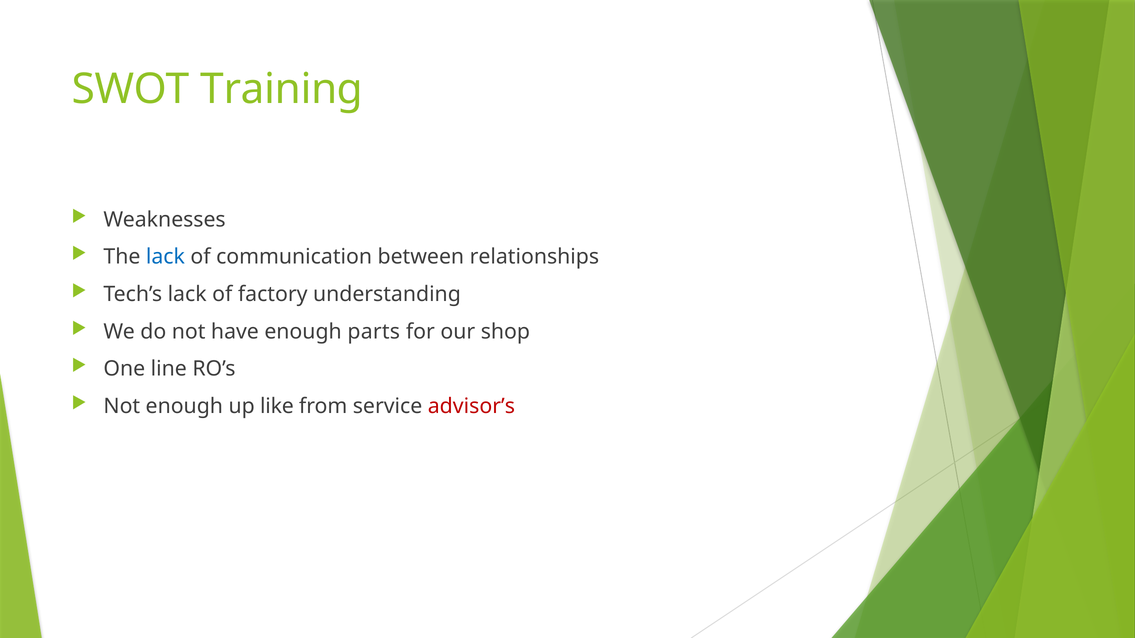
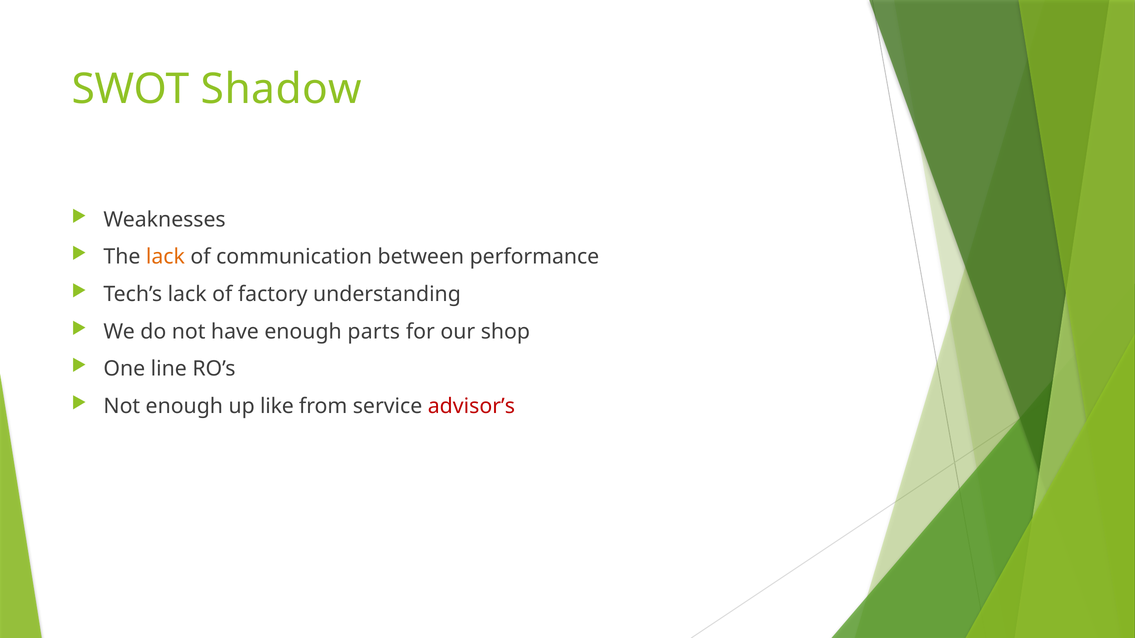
Training: Training -> Shadow (281, 90)
lack colour: blue -> orange (165, 257)
relationships: relationships -> performance (534, 257)
